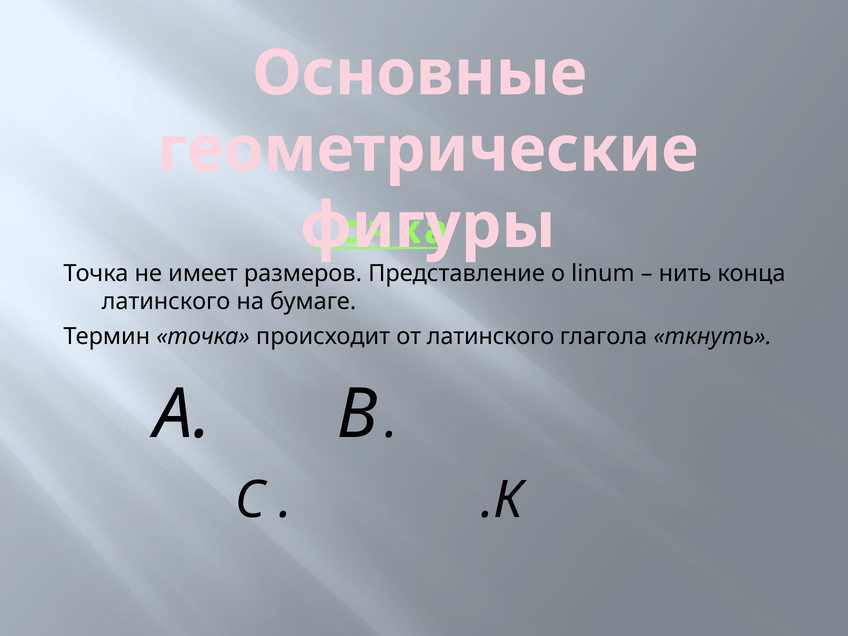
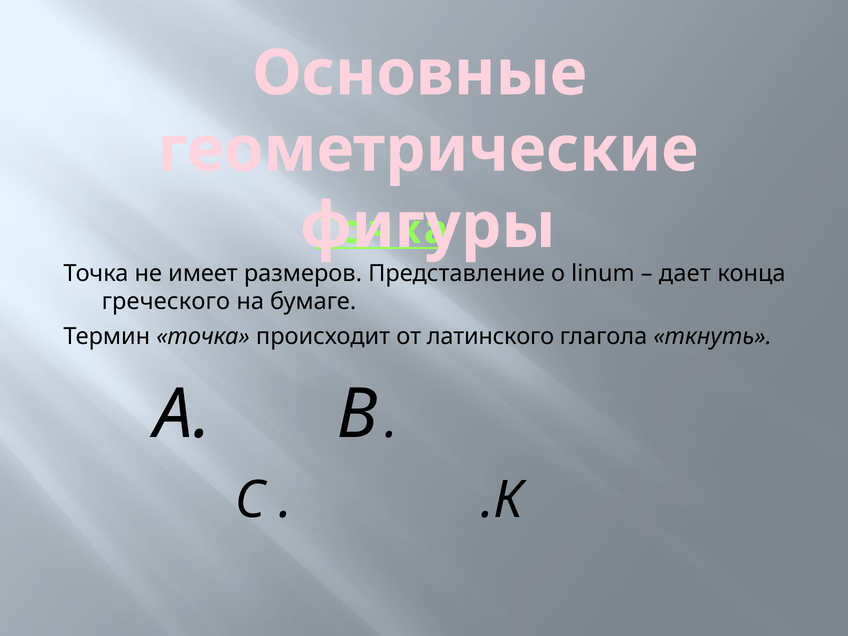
нить: нить -> дает (685, 273)
латинского: латинского -> греческого (166, 302)
